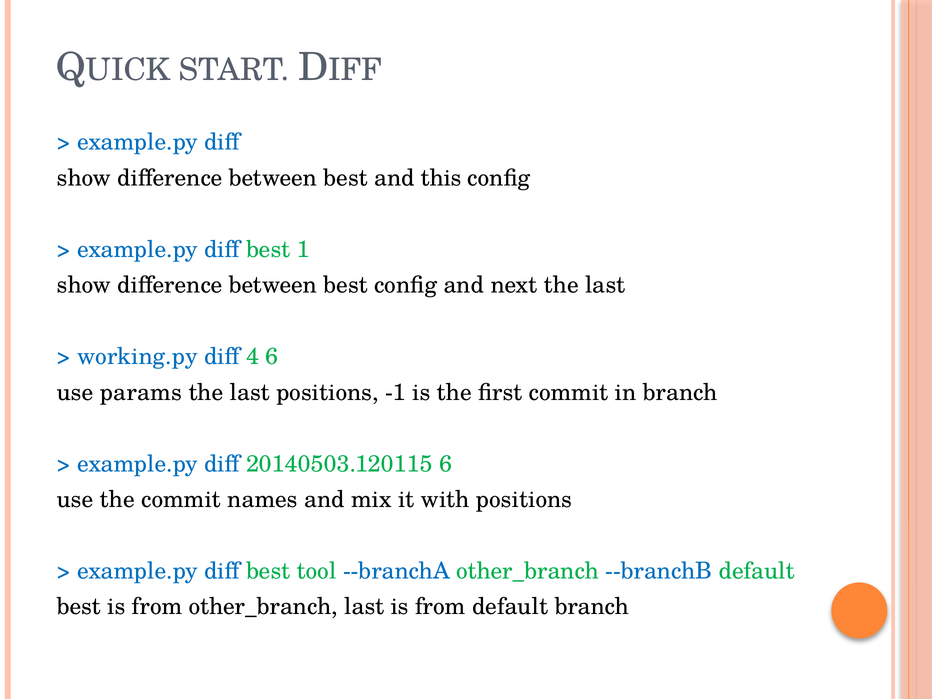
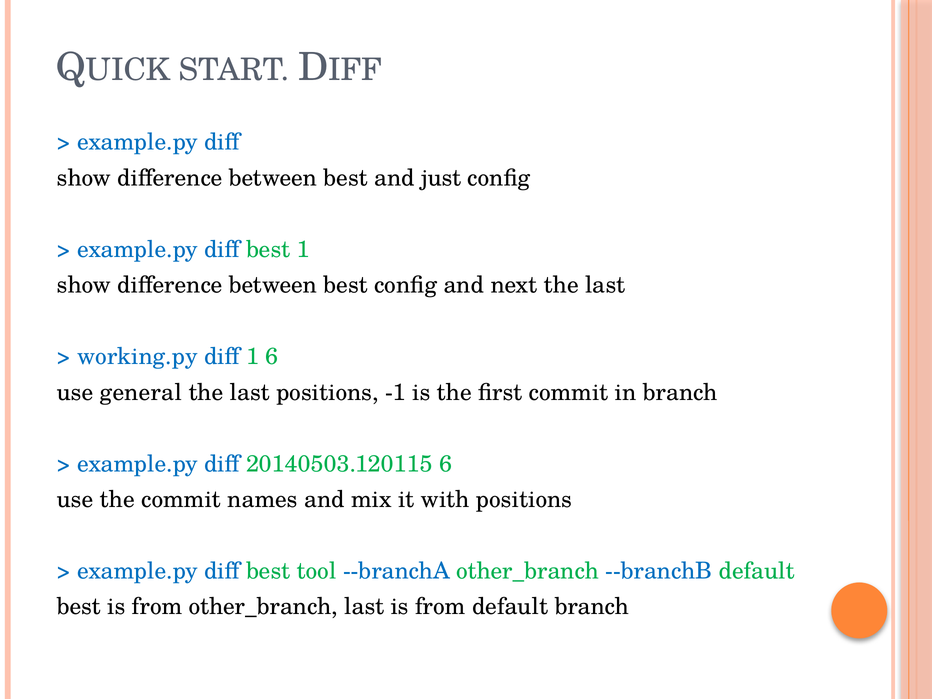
this: this -> just (441, 178)
diff 4: 4 -> 1 (253, 357)
params: params -> general (141, 392)
